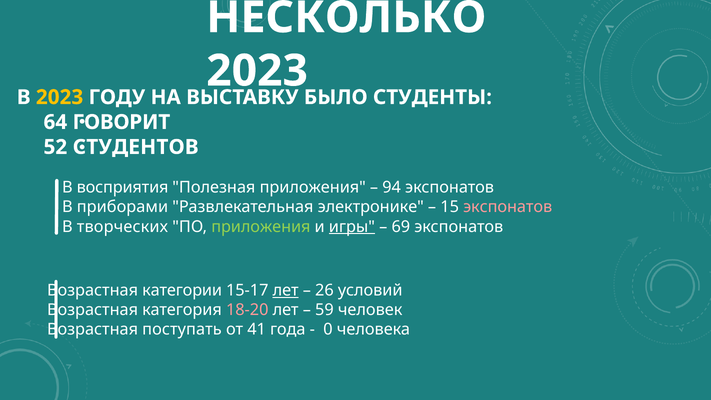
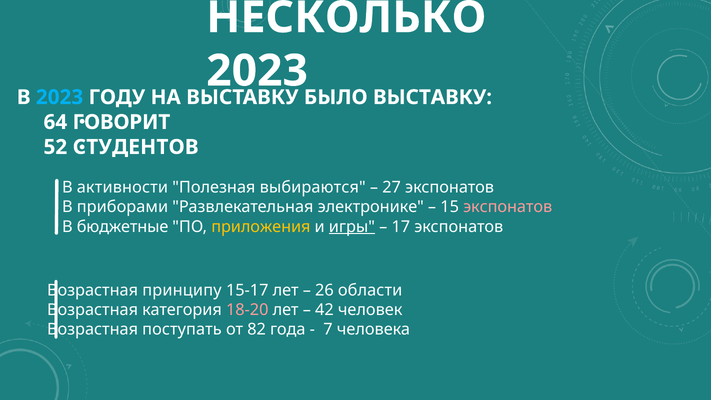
2023 colour: yellow -> light blue (60, 97)
БЫЛО СТУДЕНТЫ: СТУДЕНТЫ -> ВЫСТАВКУ (432, 97)
восприятия: восприятия -> активности (122, 188)
Полезная приложения: приложения -> выбираются (313, 188)
94: 94 -> 27 (392, 188)
творческих: творческих -> бюджетные (123, 227)
приложения colour: light green -> yellow (261, 227)
69: 69 -> 17 (401, 227)
категории: категории -> принципу (182, 290)
лет underline: present -> none (286, 290)
условий: условий -> области (370, 290)
59: 59 -> 42 (324, 310)
41: 41 -> 82 (257, 329)
0: 0 -> 7 (328, 329)
